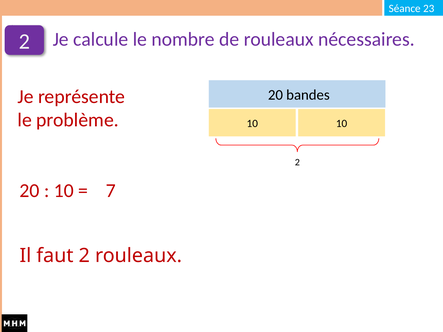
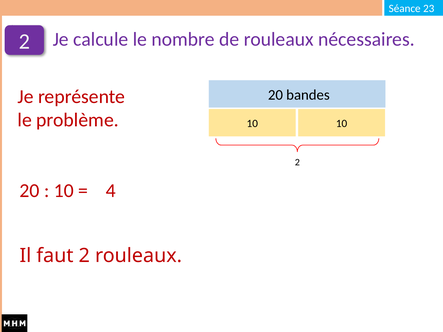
7: 7 -> 4 (111, 191)
